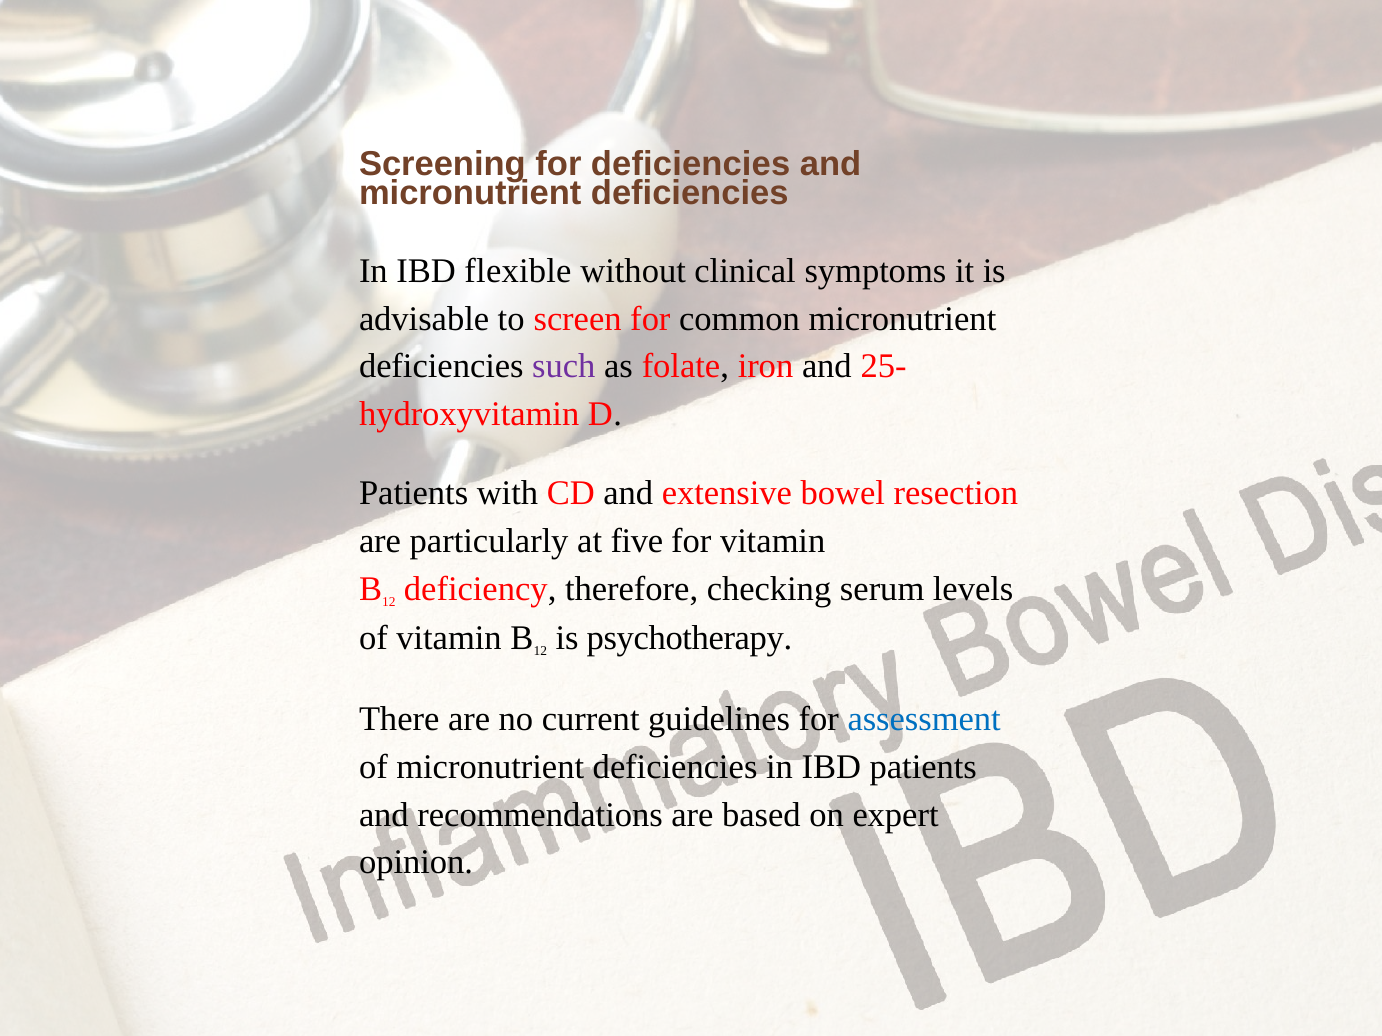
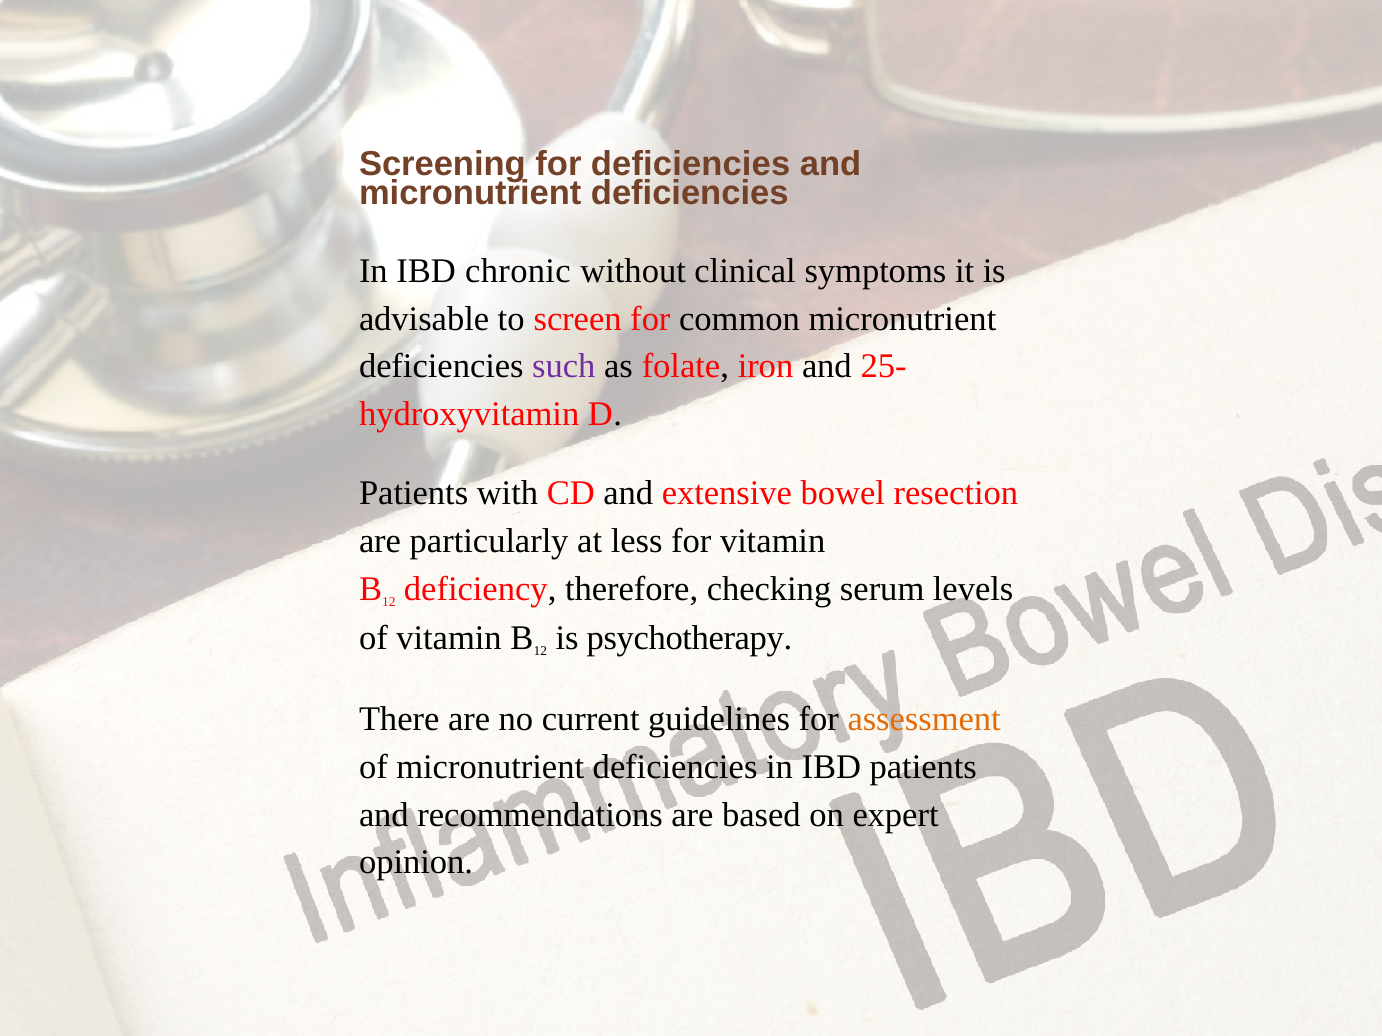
flexible: flexible -> chronic (518, 271)
five: five -> less (637, 541)
assessment colour: blue -> orange (924, 720)
